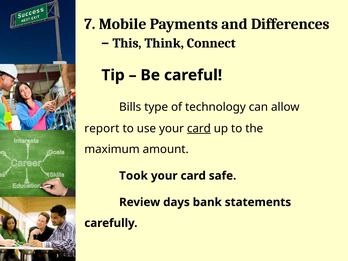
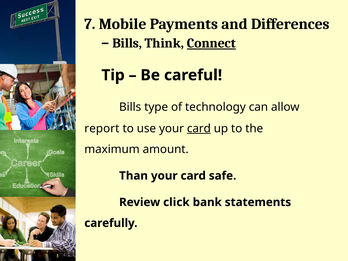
This: This -> Bills (127, 43)
Connect underline: none -> present (211, 43)
Took: Took -> Than (134, 176)
days: days -> click (176, 202)
